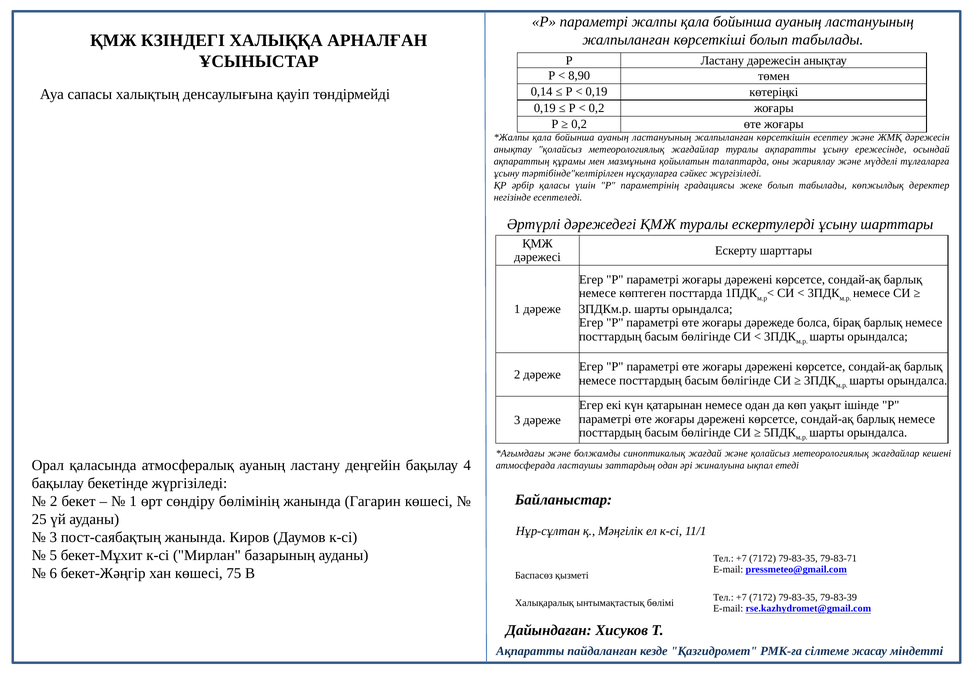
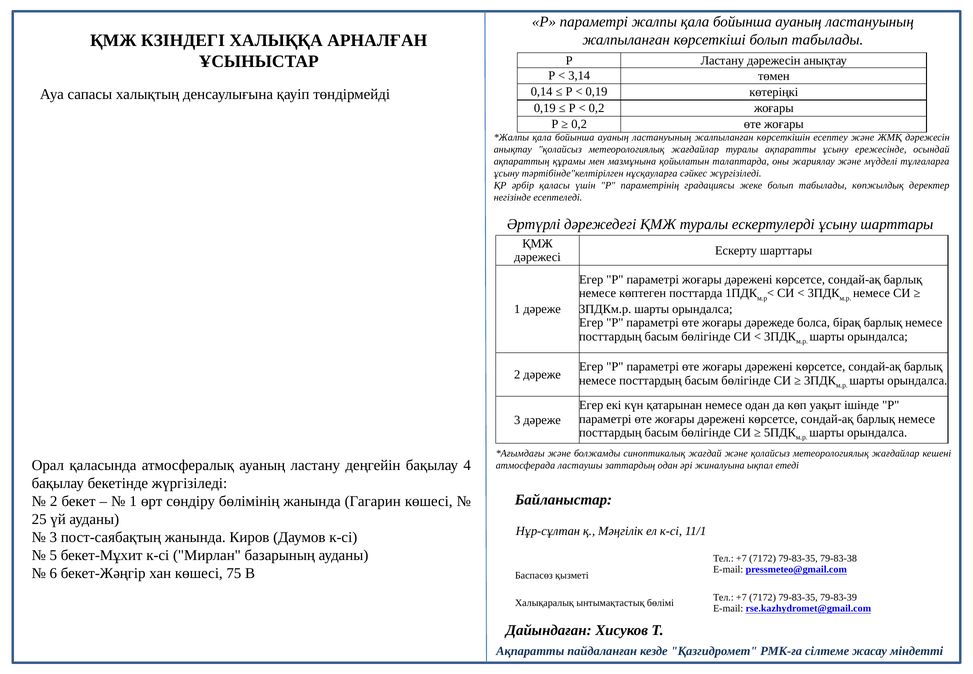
8,90: 8,90 -> 3,14 (579, 76)
79-83-71: 79-83-71 -> 79-83-38 (839, 558)
